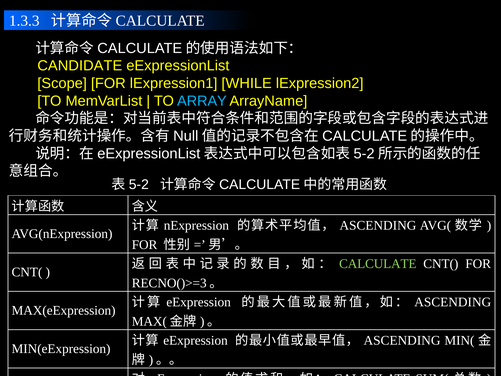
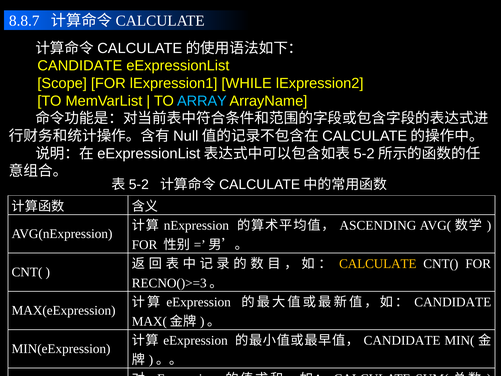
1.3.3: 1.3.3 -> 8.8.7 (24, 21)
CALCULATE colour: light green -> yellow (378, 264)
ASCENDING: ASCENDING -> CANDIDATE (453, 302)
ASCENDING: ASCENDING -> CANDIDATE (402, 340)
